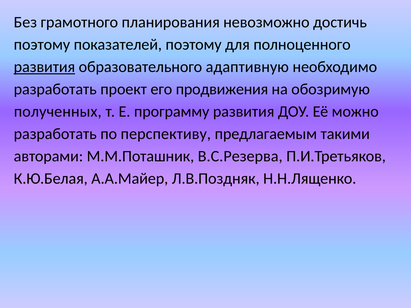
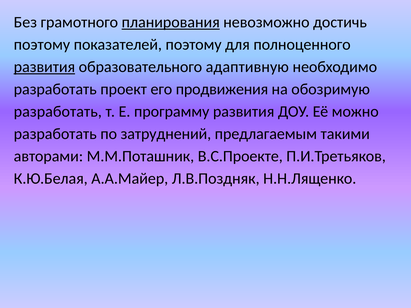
планирования underline: none -> present (171, 22)
полученных: полученных -> разработать (58, 112)
перспективу: перспективу -> затруднений (166, 134)
В.С.Резерва: В.С.Резерва -> В.С.Проекте (240, 156)
